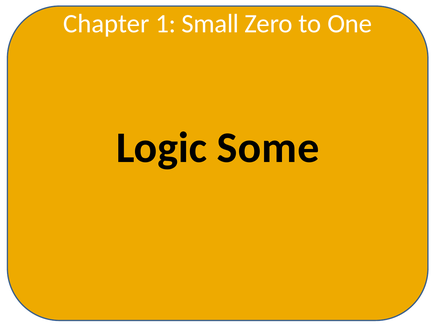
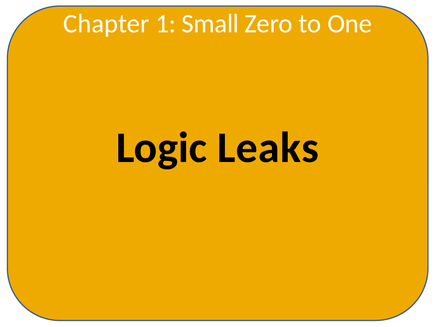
Some: Some -> Leaks (268, 148)
